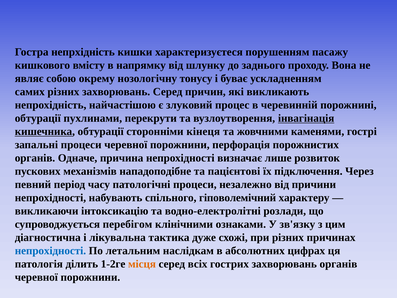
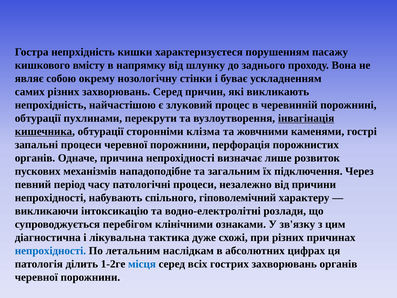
тонусу: тонусу -> стінки (196, 78)
кінеця: кінеця -> клізма (203, 131)
пацієнтові: пацієнтові -> загальним (234, 171)
місця colour: orange -> blue (142, 264)
